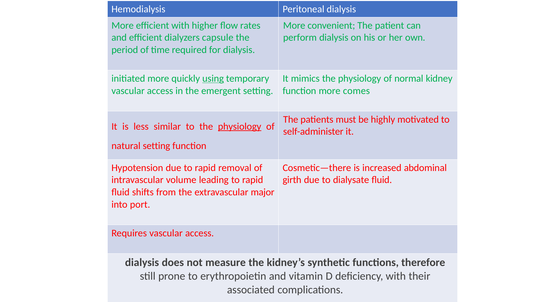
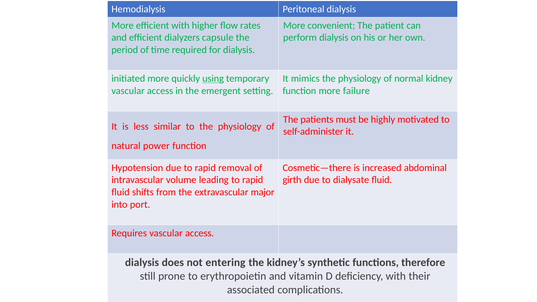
comes: comes -> failure (356, 91)
physiology underline: present -> none (240, 126)
natural setting: setting -> power (156, 146)
measure: measure -> entering (225, 262)
